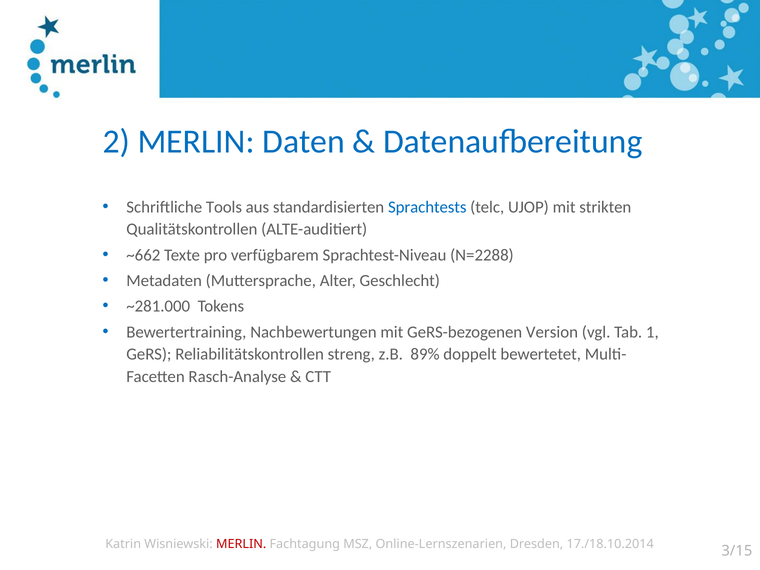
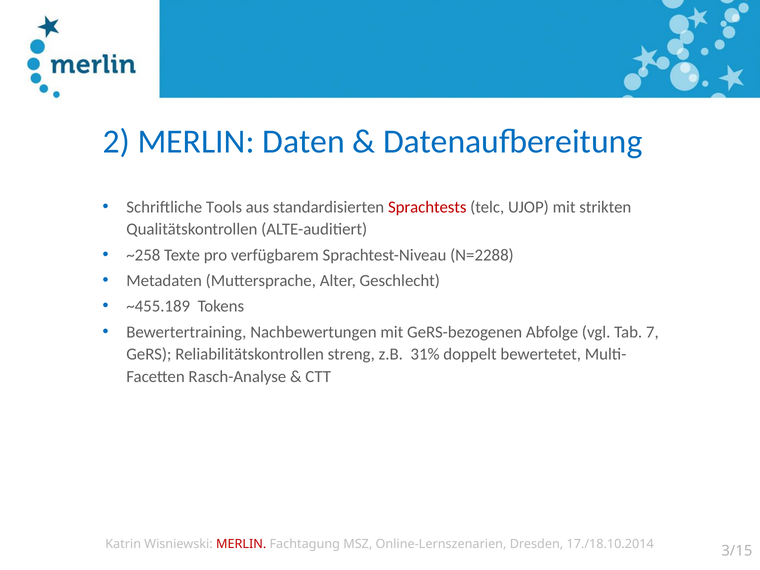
Sprachtests colour: blue -> red (427, 207)
~662: ~662 -> ~258 (143, 255)
~281.000: ~281.000 -> ~455.189 (158, 306)
Version: Version -> Abfolge (552, 332)
1: 1 -> 7 (652, 332)
89%: 89% -> 31% (425, 354)
